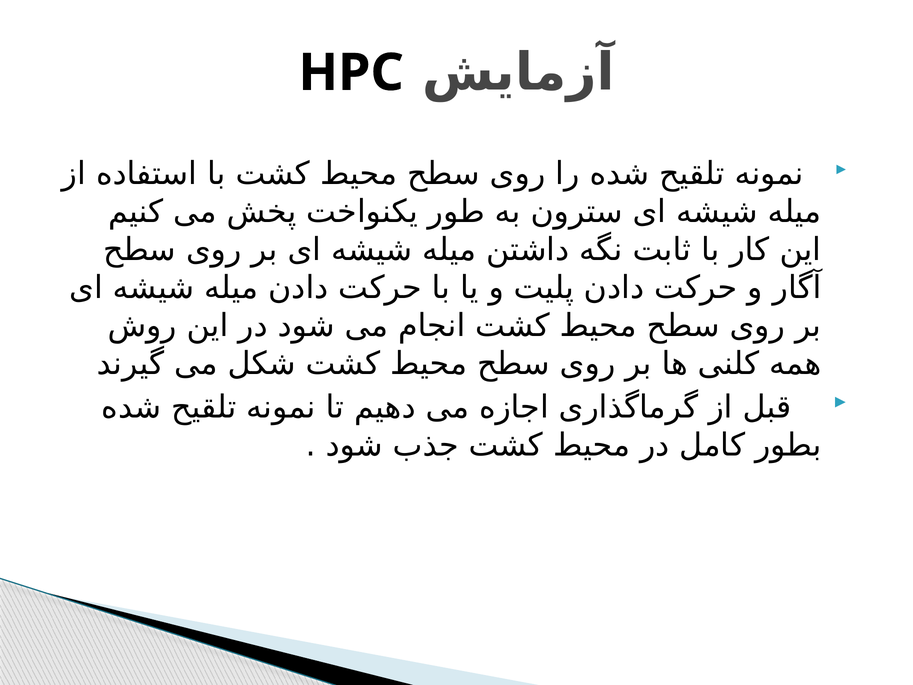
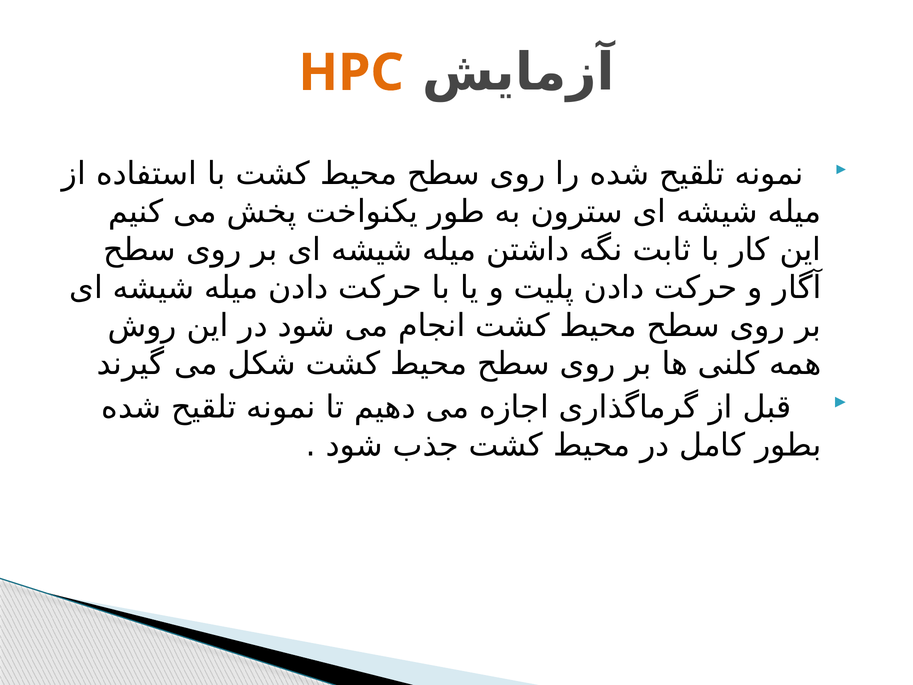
HPC colour: black -> orange (351, 73)
